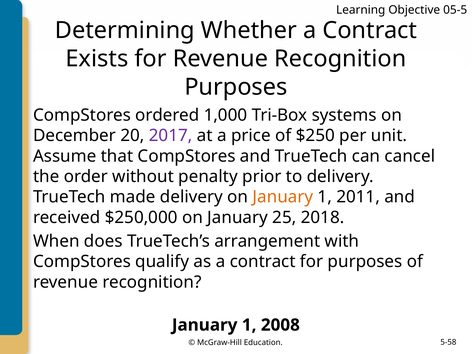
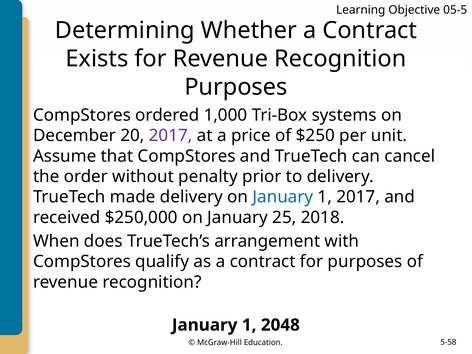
January colour: orange -> blue (283, 197)
1 2011: 2011 -> 2017 (358, 197)
2008: 2008 -> 2048 (280, 325)
